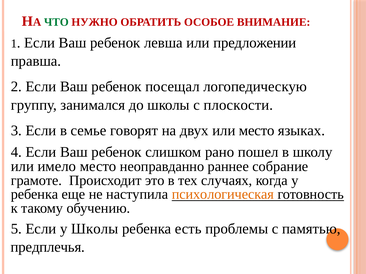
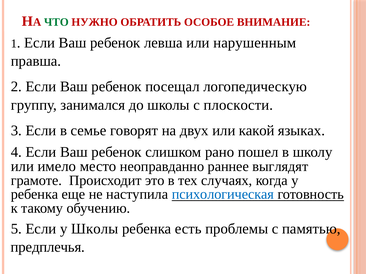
предложении: предложении -> нарушенным (255, 43)
или место: место -> какой (257, 131)
собрание: собрание -> выглядят (280, 167)
психологическая colour: orange -> blue (223, 195)
